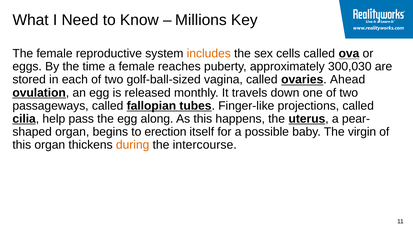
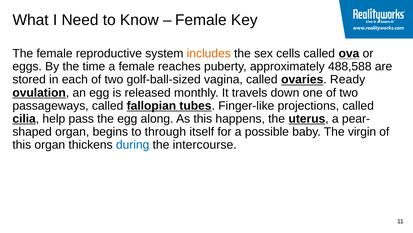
Millions: Millions -> Female (201, 20)
300,030: 300,030 -> 488,588 (350, 66)
Ahead: Ahead -> Ready (348, 79)
erection: erection -> through (165, 131)
during colour: orange -> blue (133, 144)
